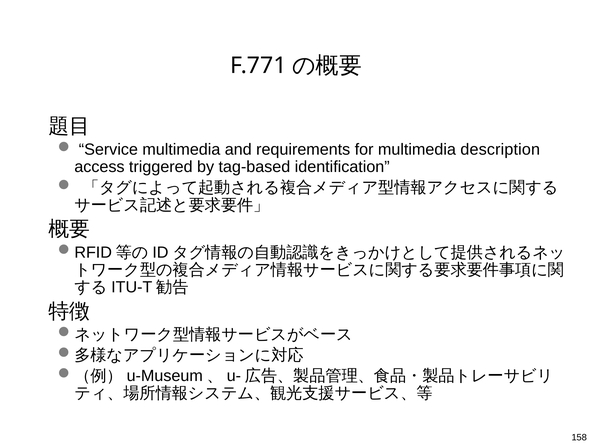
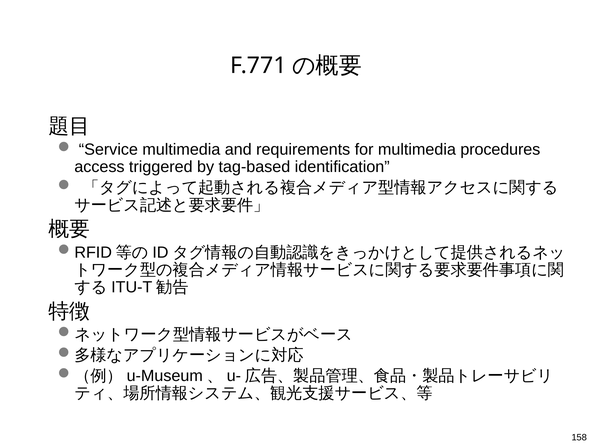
description: description -> procedures (500, 150)
